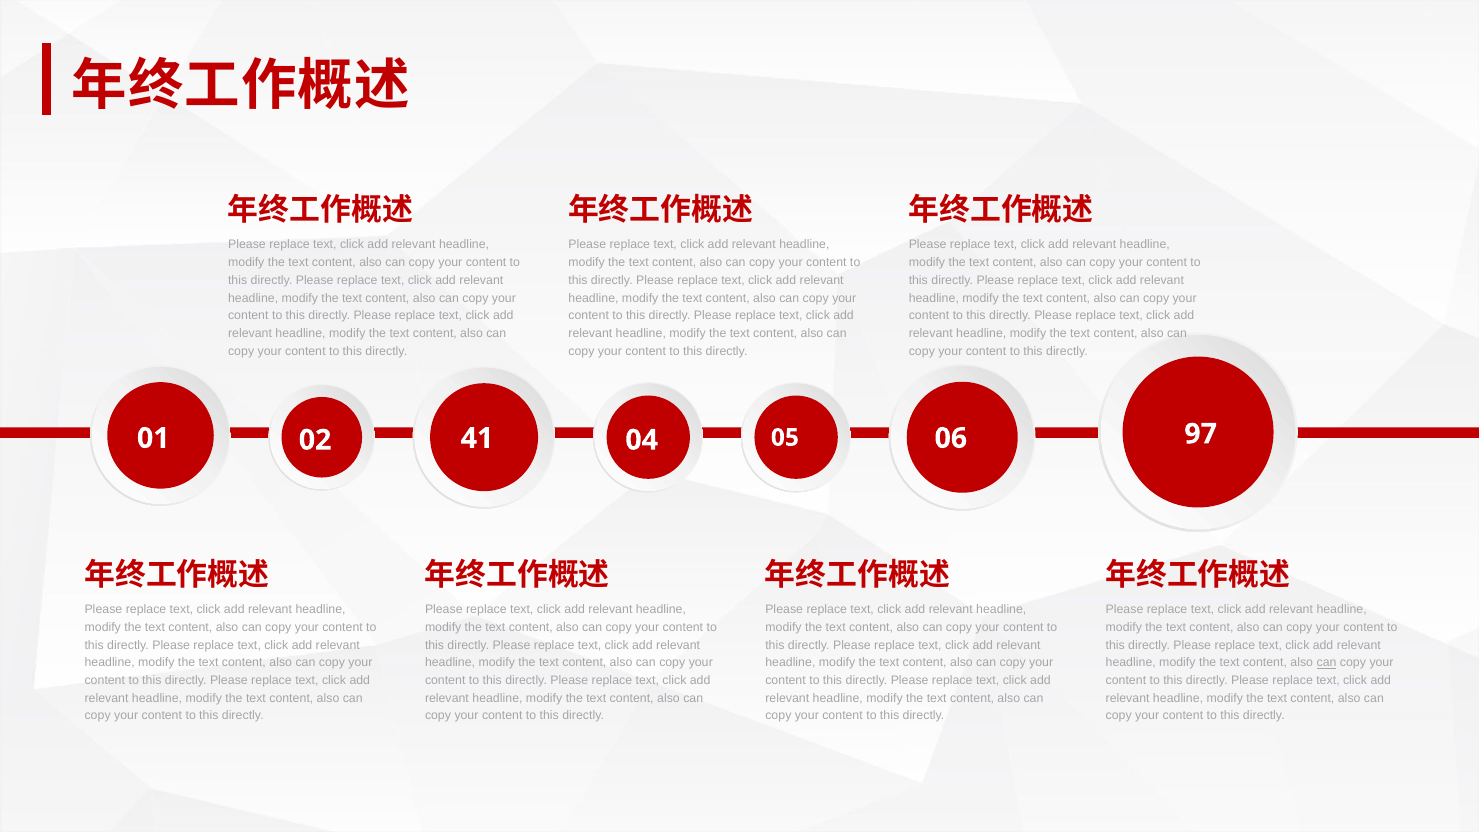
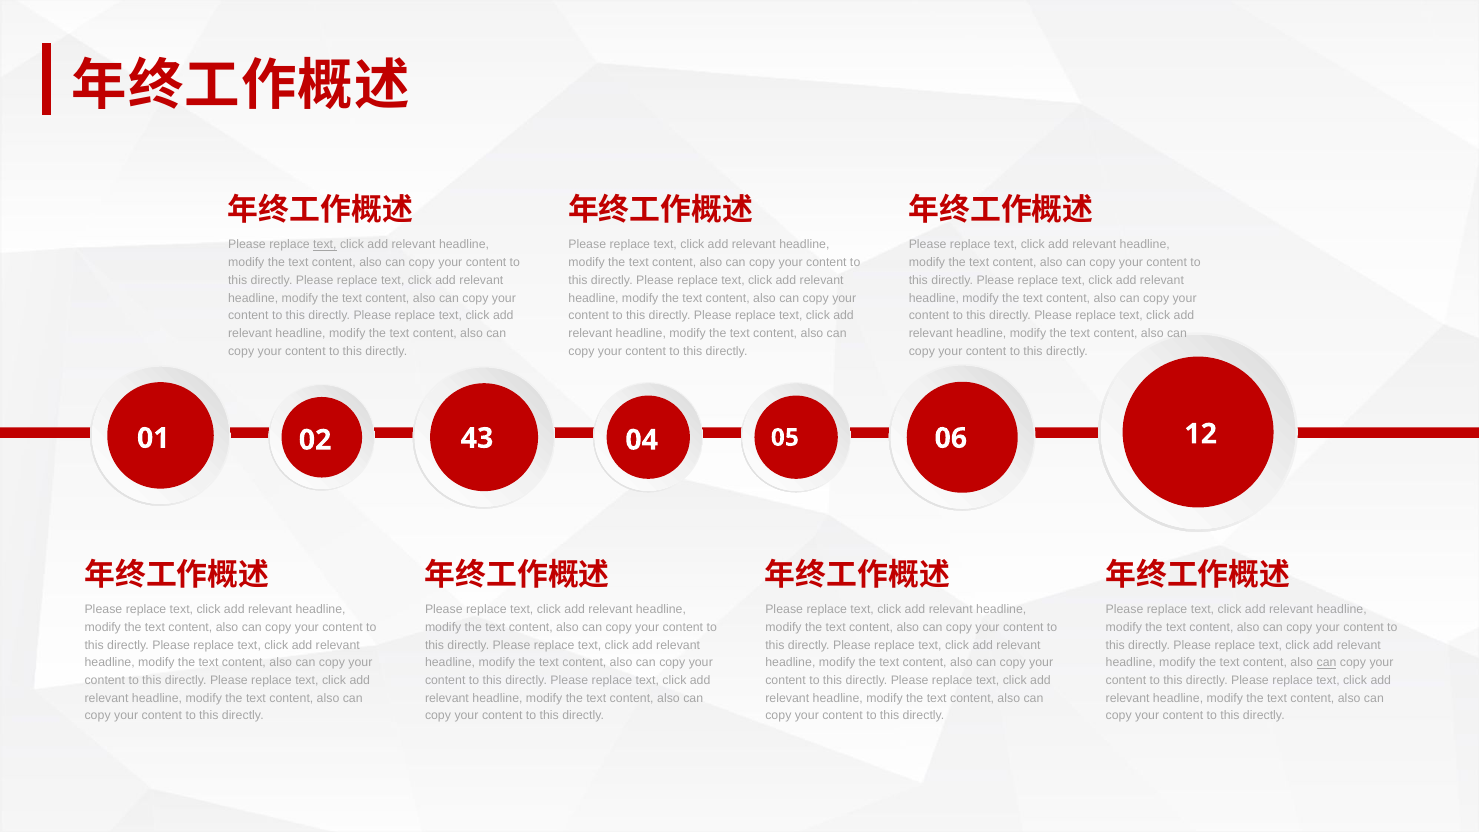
text underline: none -> present (325, 245)
41: 41 -> 43 (477, 438)
97: 97 -> 12 (1201, 434)
